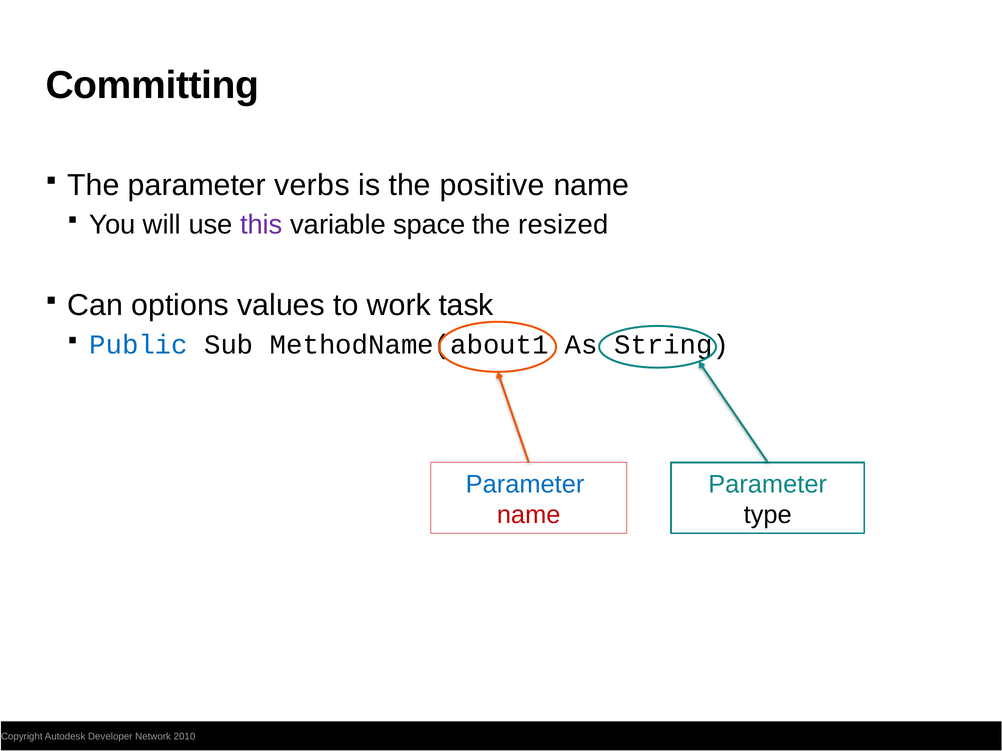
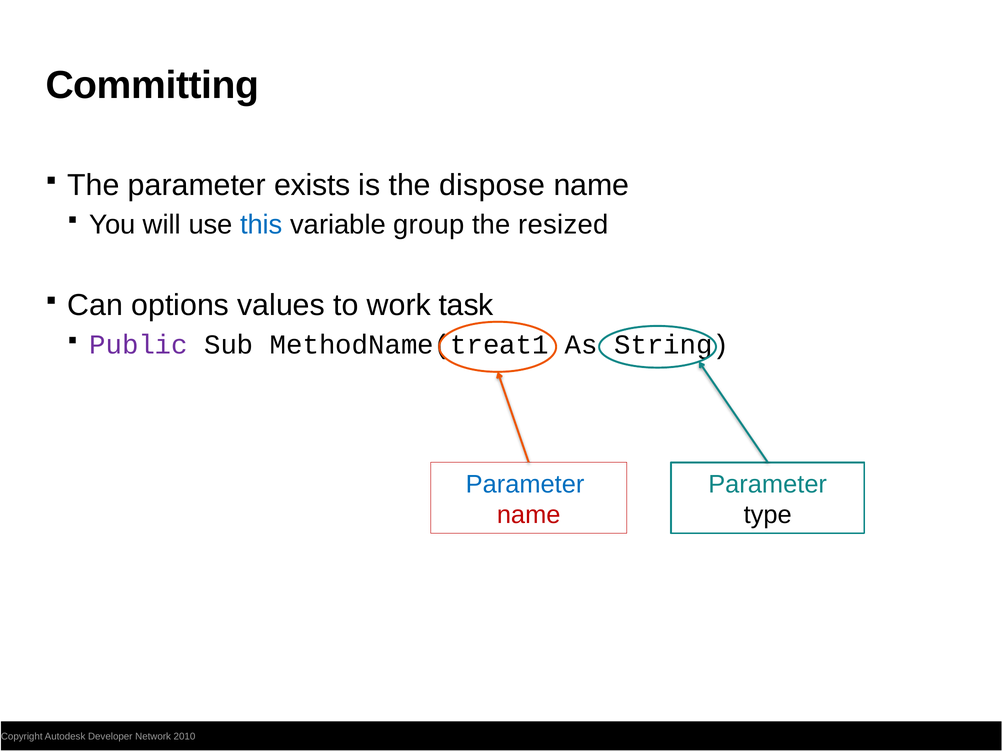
verbs: verbs -> exists (312, 186)
positive: positive -> dispose (492, 186)
this colour: purple -> blue (261, 225)
space: space -> group (429, 225)
Public colour: blue -> purple (139, 345)
MethodName(about1: MethodName(about1 -> MethodName(treat1 (409, 345)
